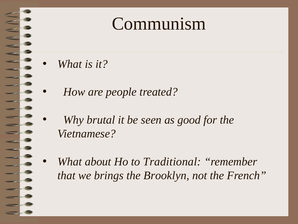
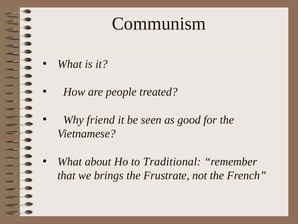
brutal: brutal -> friend (101, 120)
Brooklyn: Brooklyn -> Frustrate (167, 175)
